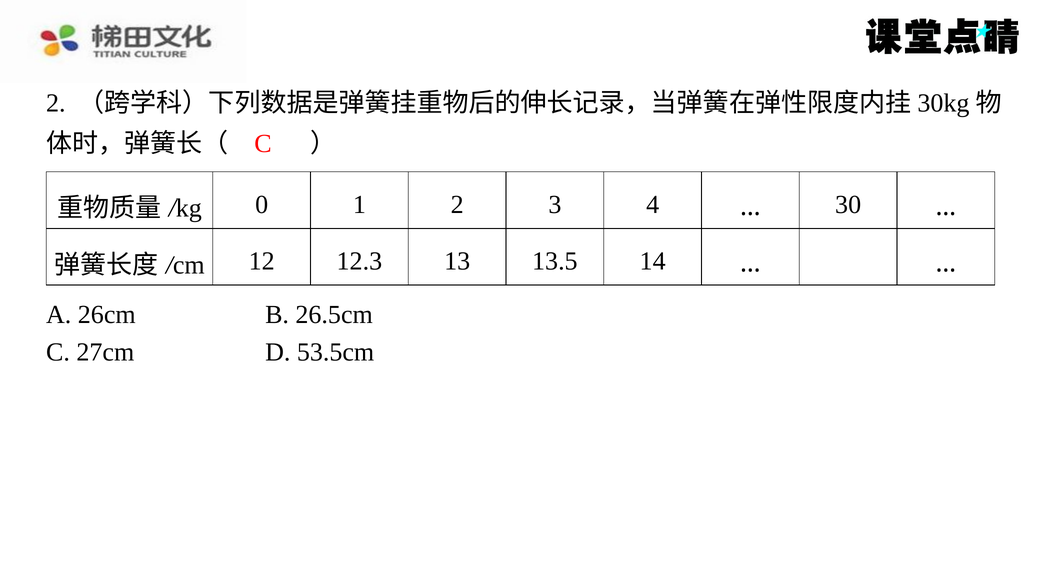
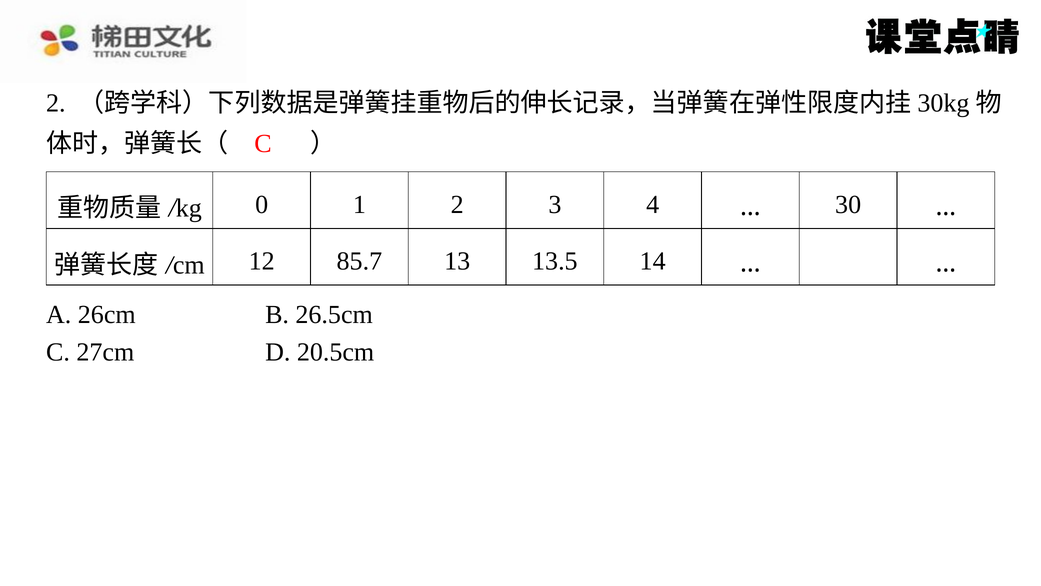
12.3: 12.3 -> 85.7 (359, 261)
53.5cm: 53.5cm -> 20.5cm (336, 352)
